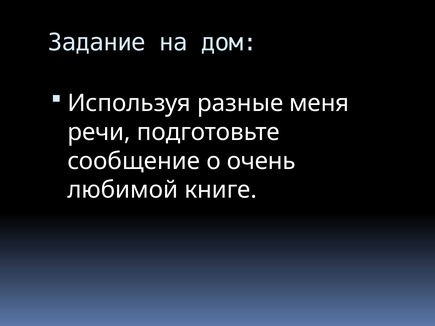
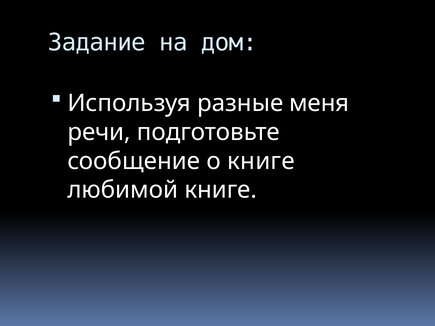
о очень: очень -> книге (261, 161)
